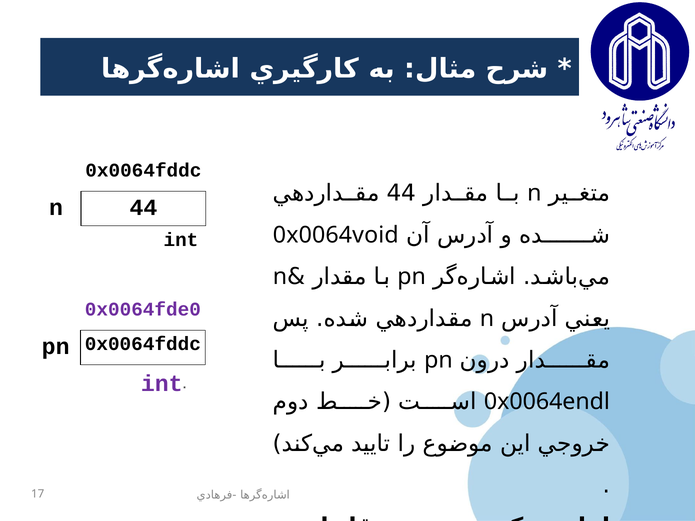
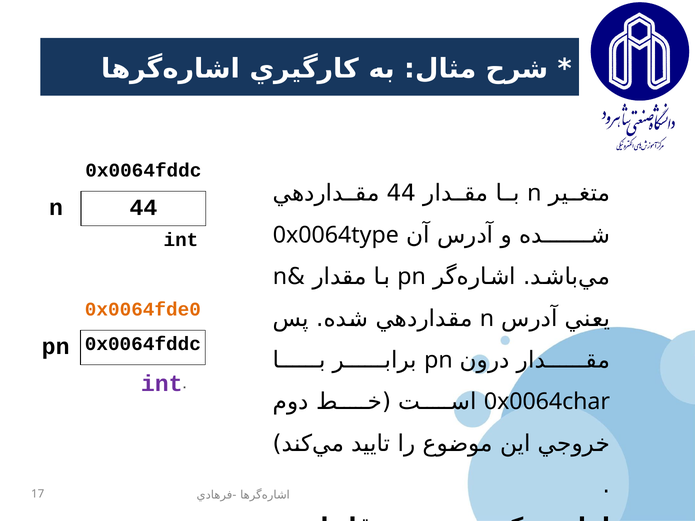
0x0064void: 0x0064void -> 0x0064type (336, 235)
0x0064fde0 colour: purple -> orange (143, 309)
0x0064endl: 0x0064endl -> 0x0064char (547, 402)
